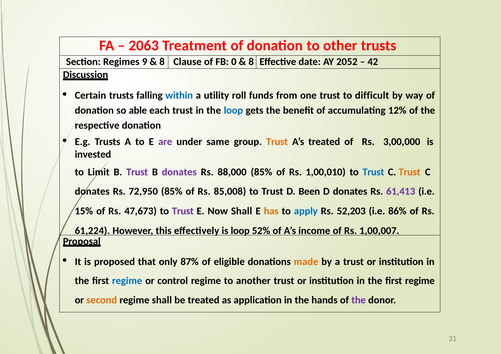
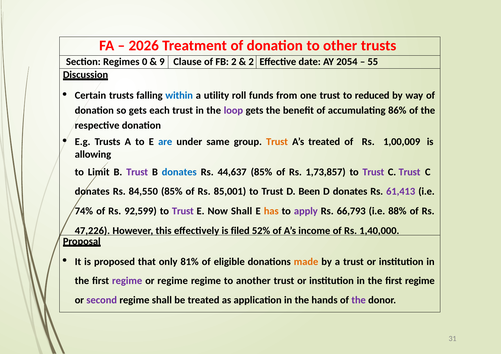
2063: 2063 -> 2026 (144, 46)
9: 9 -> 0 (145, 62)
8: 8 -> 9 (162, 62)
FB 0: 0 -> 2 (234, 62)
8: 8 -> 2 (251, 62)
2052: 2052 -> 2054 (347, 62)
42: 42 -> 55 (373, 62)
difficult: difficult -> reduced (372, 95)
so able: able -> gets (138, 110)
loop colour: blue -> purple (233, 110)
12%: 12% -> 86% (397, 110)
are colour: purple -> blue (165, 142)
3,00,000: 3,00,000 -> 1,00,009 (402, 142)
invested: invested -> allowing (93, 155)
donates colour: purple -> blue (179, 172)
88,000: 88,000 -> 44,637 (232, 172)
1,00,010: 1,00,010 -> 1,73,857 (326, 172)
Trust colour: blue -> purple (373, 172)
Trust colour: orange -> purple (409, 172)
72,950: 72,950 -> 84,550 (143, 192)
85,008: 85,008 -> 85,001 (230, 192)
15%: 15% -> 74% (84, 211)
47,673: 47,673 -> 92,599 (141, 211)
apply colour: blue -> purple (306, 211)
52,203: 52,203 -> 66,793 (351, 211)
86%: 86% -> 88% (397, 211)
61,224: 61,224 -> 47,226 (92, 231)
is loop: loop -> filed (240, 231)
1,00,007: 1,00,007 -> 1,40,000 (379, 231)
87%: 87% -> 81% (190, 262)
regime colour: blue -> purple (127, 281)
or control: control -> regime (173, 281)
second colour: orange -> purple (102, 300)
